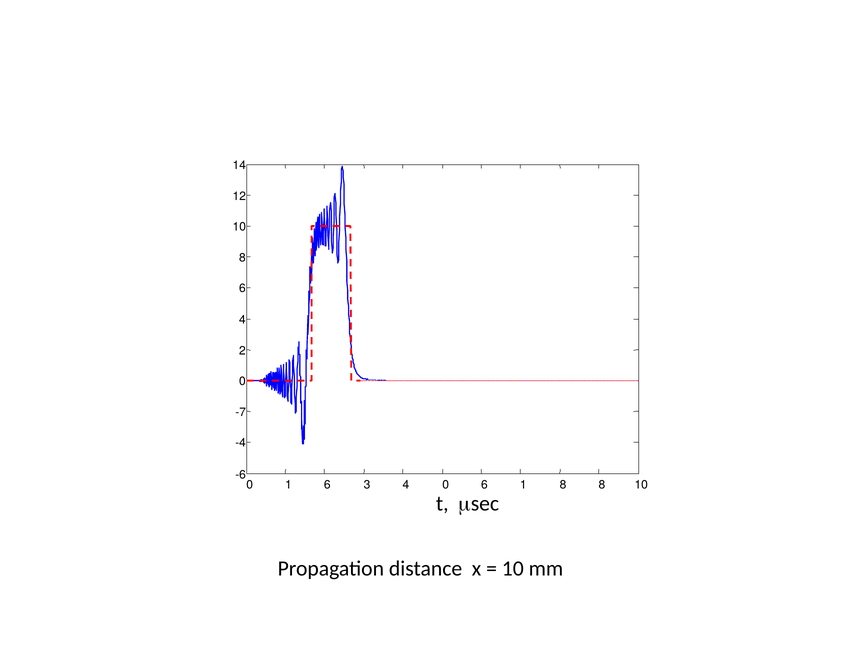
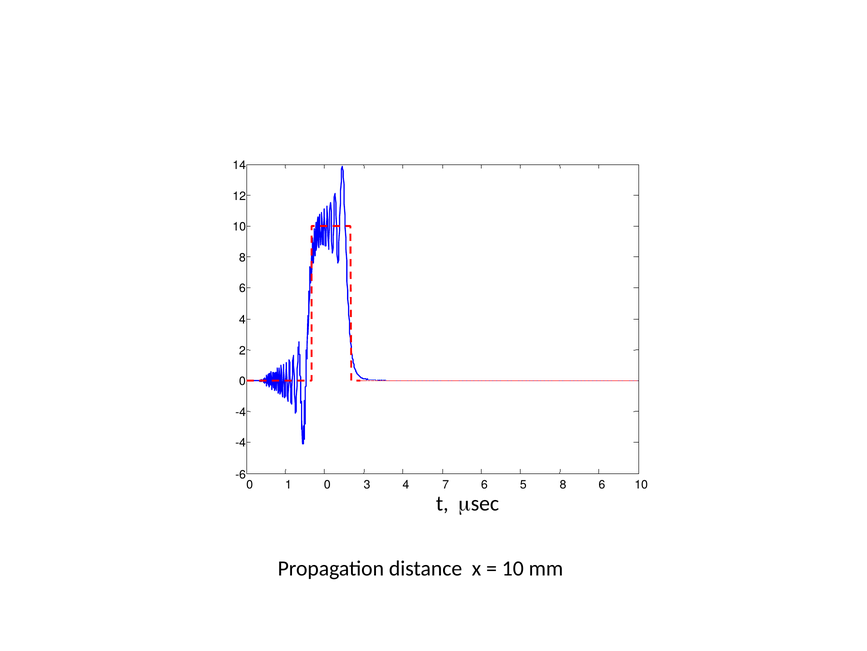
-7: -7 -> -4 (241, 412)
1 6: 6 -> 0 (327, 484)
4 0: 0 -> 7 (446, 484)
6 1: 1 -> 5 (523, 484)
8 8: 8 -> 6 (602, 484)
